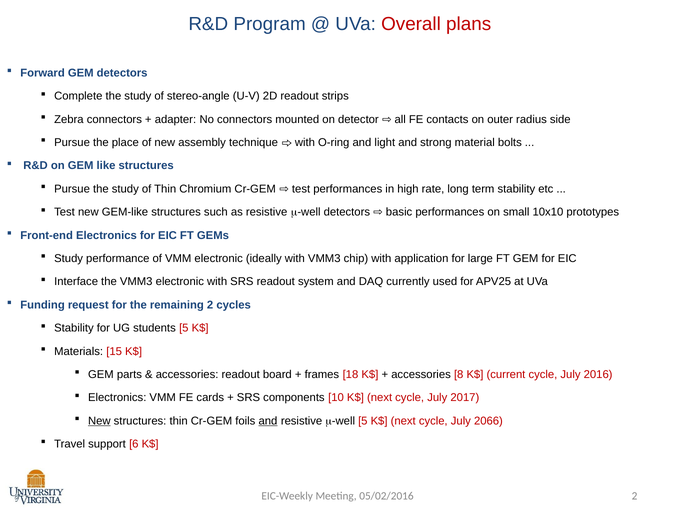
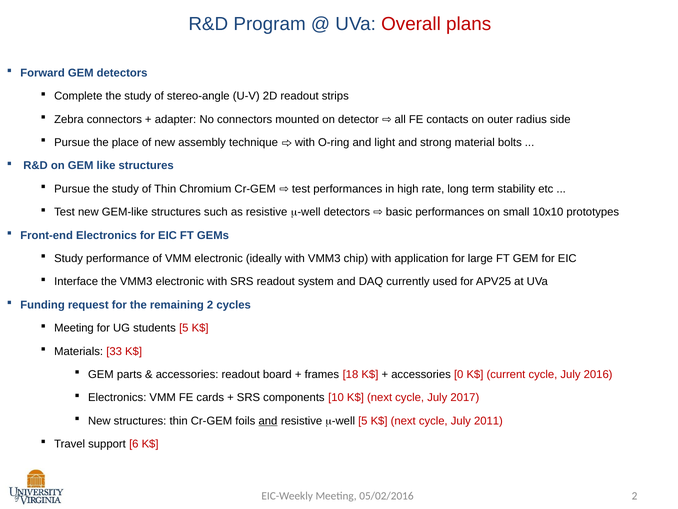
Stability: Stability -> Meeting (74, 328)
15: 15 -> 33 (114, 351)
8: 8 -> 0 (459, 374)
New underline: present -> none (99, 420)
2066: 2066 -> 2011 (488, 420)
